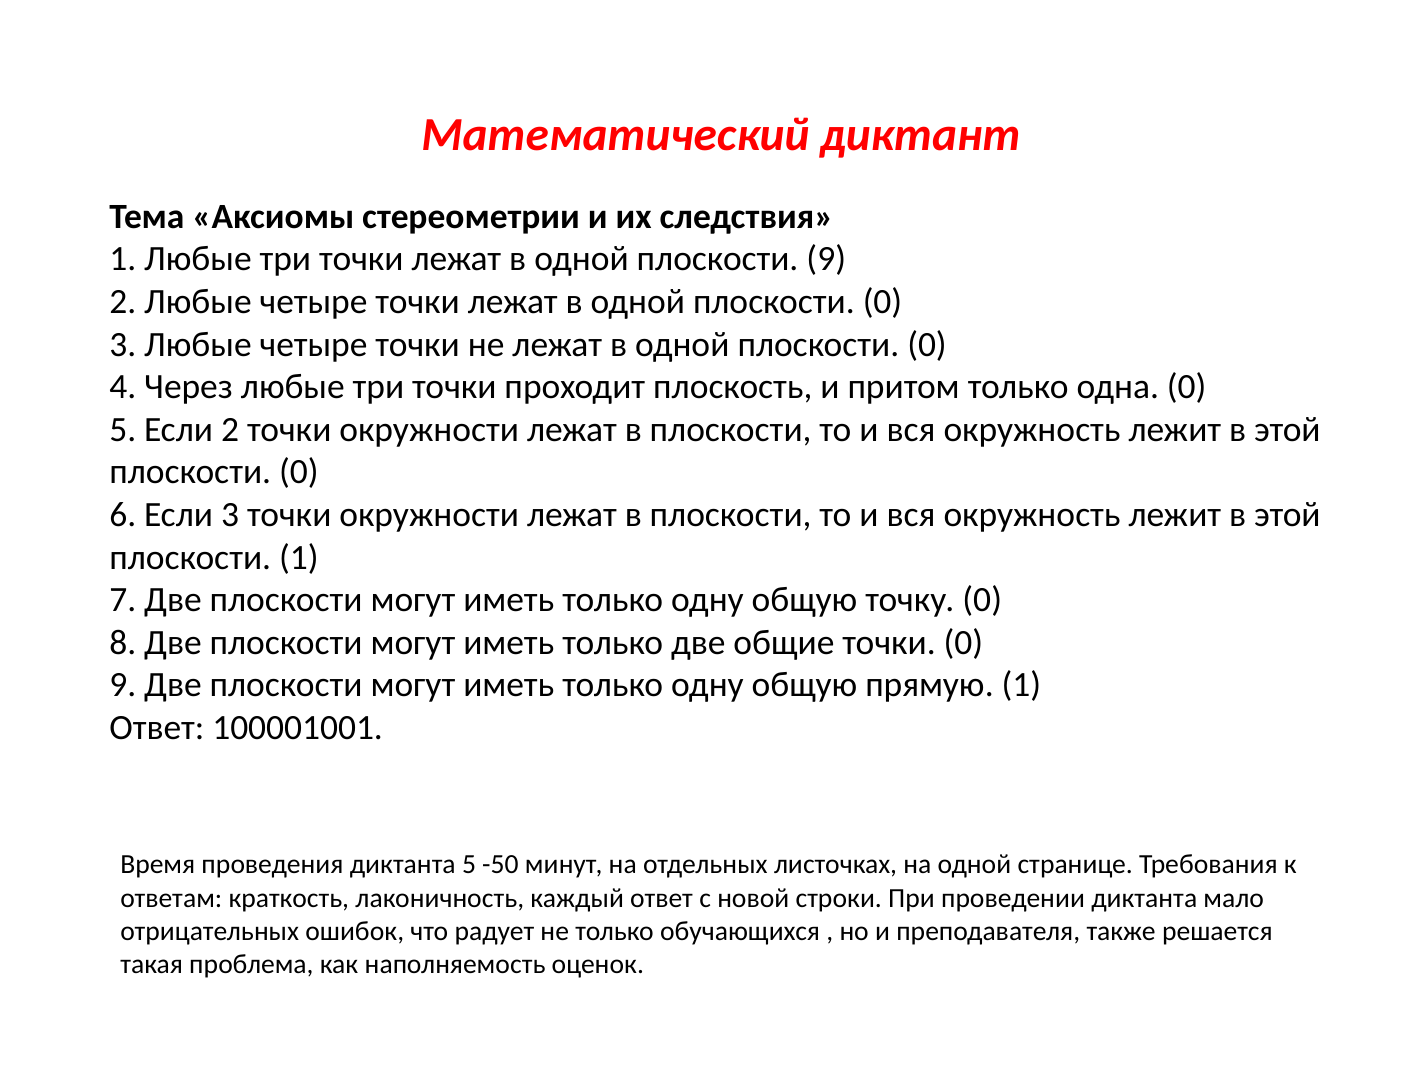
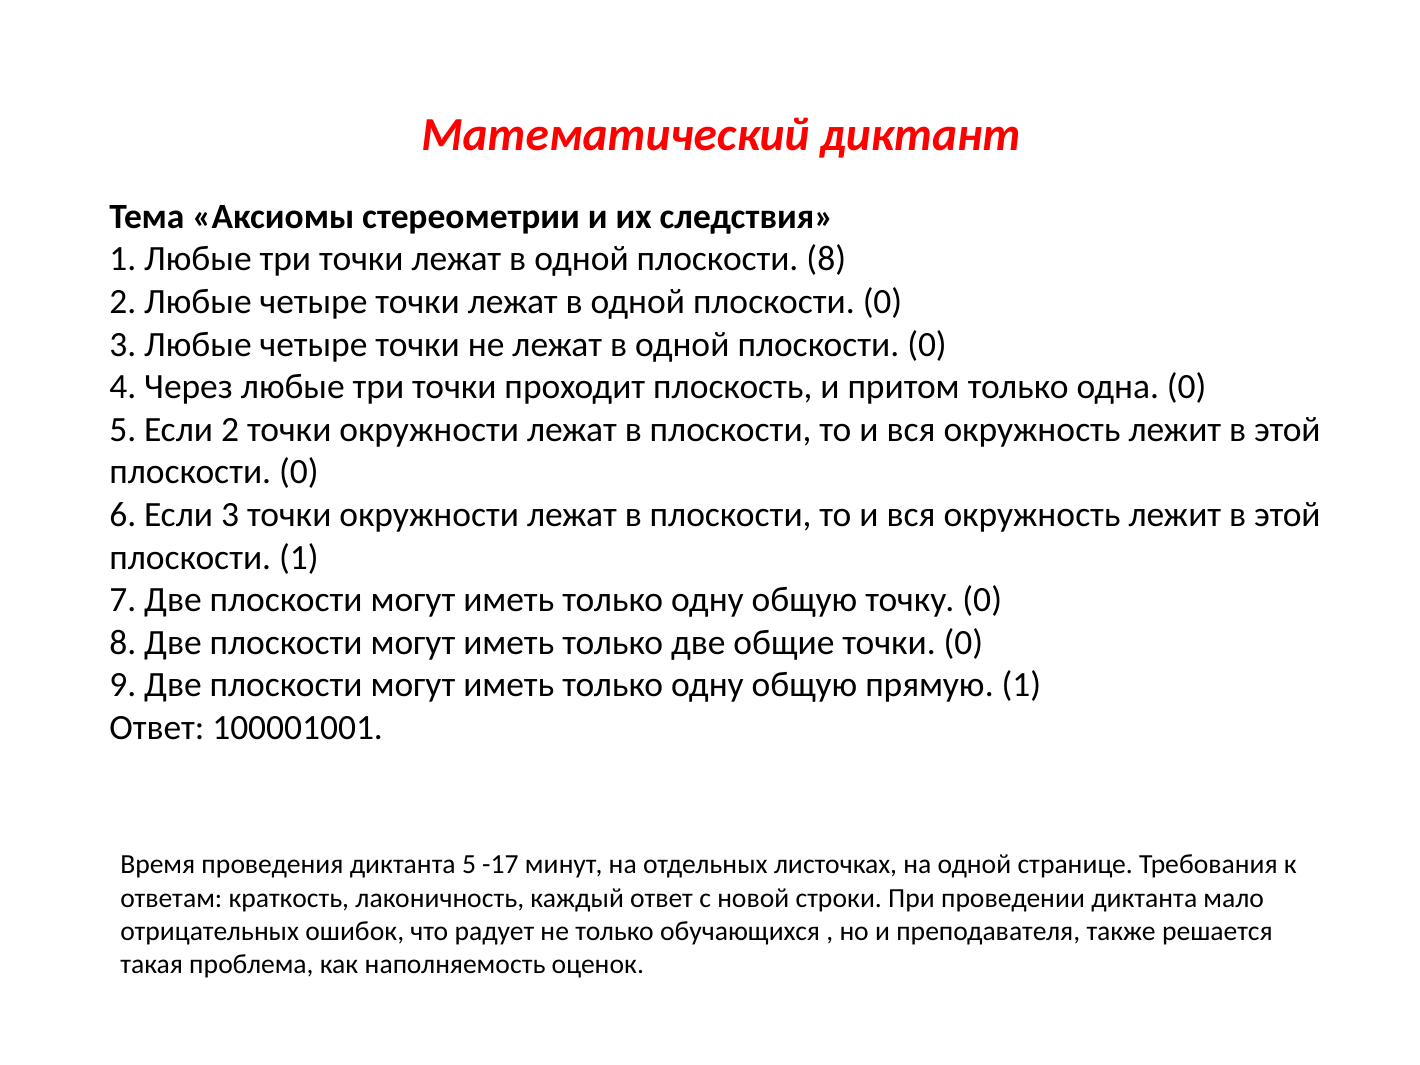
плоскости 9: 9 -> 8 (826, 259)
-50: -50 -> -17 (500, 865)
